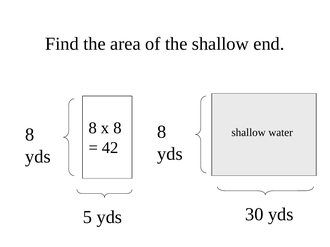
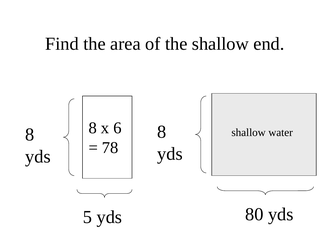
x 8: 8 -> 6 (117, 128)
42: 42 -> 78 (110, 148)
30: 30 -> 80 (254, 215)
